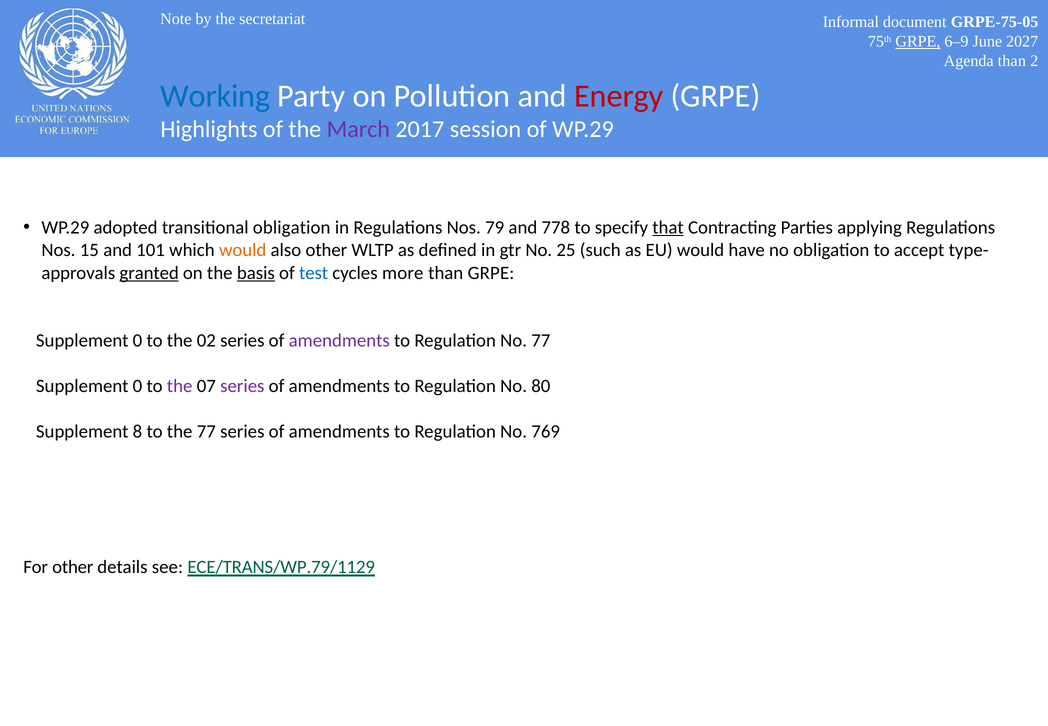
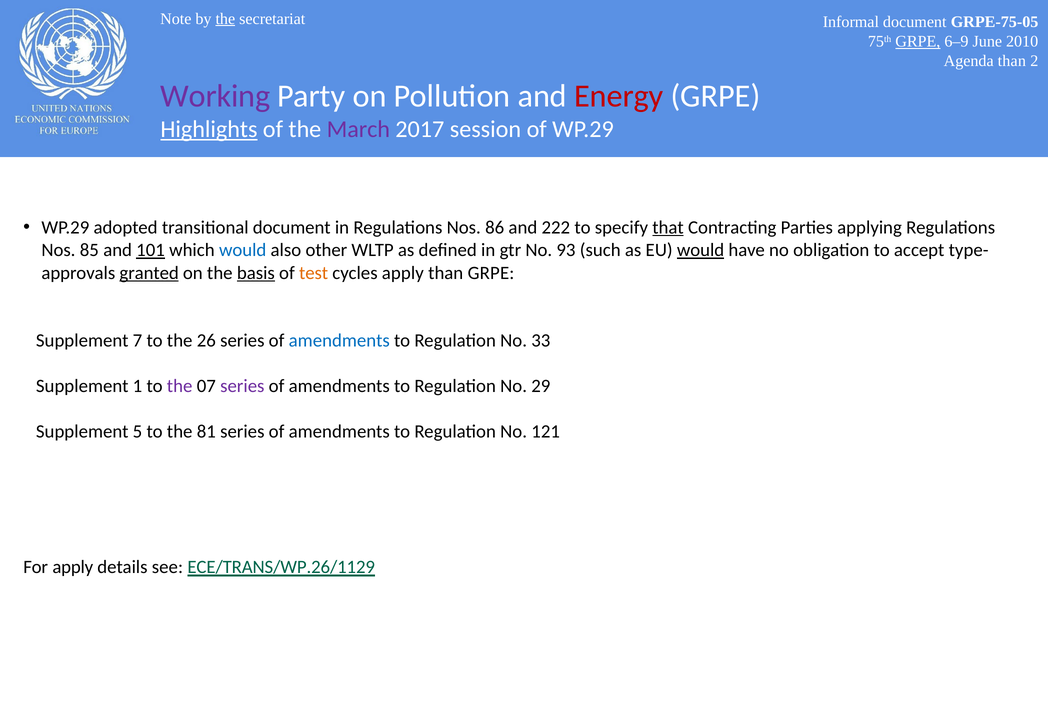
the underline: none -> present (225, 19)
2027: 2027 -> 2010 (1022, 41)
Working colour: blue -> purple (215, 96)
Highlights underline: none -> present (209, 129)
transitional obligation: obligation -> document (292, 227)
79: 79 -> 86 (495, 227)
778: 778 -> 222 (556, 227)
15: 15 -> 85 (89, 250)
101 underline: none -> present (151, 250)
would colour: orange -> blue (243, 250)
25: 25 -> 93 (566, 250)
would underline: none -> present (701, 250)
test colour: blue -> orange (314, 273)
cycles more: more -> apply (403, 273)
0: 0 -> 7 (137, 341)
02: 02 -> 26 (206, 341)
amendments colour: purple -> blue (339, 341)
No 77: 77 -> 33 (541, 341)
0: 0 -> 1 (137, 386)
80: 80 -> 29 (541, 386)
8: 8 -> 5 (137, 431)
the 77: 77 -> 81 (206, 431)
769: 769 -> 121 (546, 431)
For other: other -> apply (73, 567)
ECE/TRANS/WP.79/1129: ECE/TRANS/WP.79/1129 -> ECE/TRANS/WP.26/1129 (281, 567)
